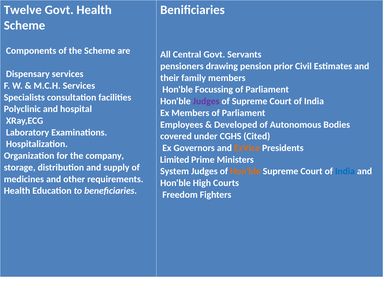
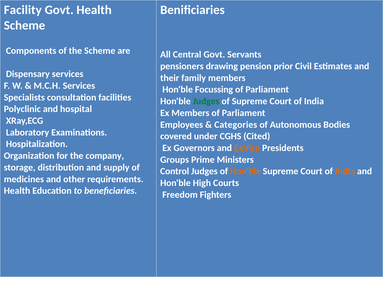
Twelve: Twelve -> Facility (23, 10)
Judges colour: purple -> green (206, 101)
Developed: Developed -> Categories (236, 125)
Limited: Limited -> Groups (175, 160)
System: System -> Control (175, 171)
India colour: blue -> orange (345, 171)
